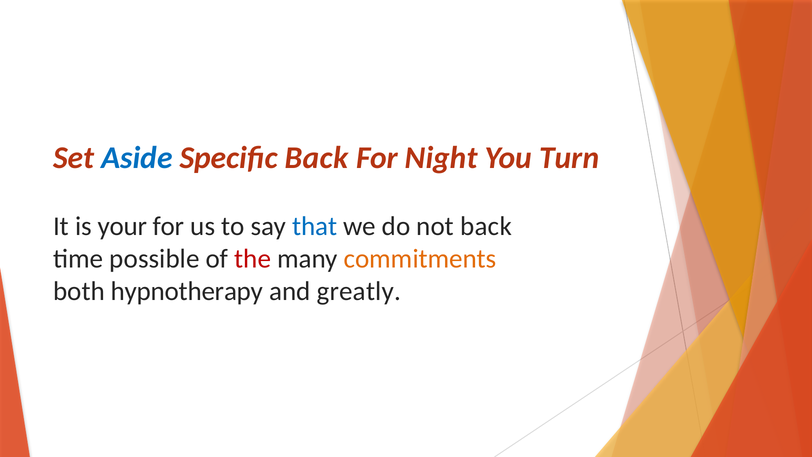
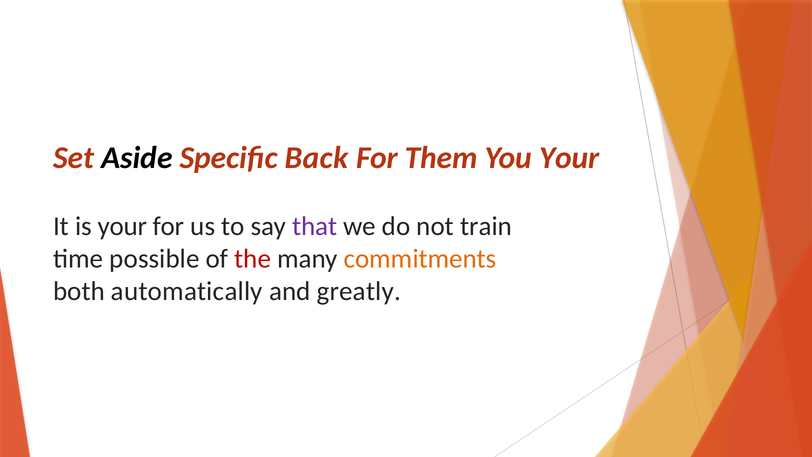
Aside colour: blue -> black (137, 158)
Night: Night -> Them (441, 158)
You Turn: Turn -> Your (569, 158)
that colour: blue -> purple (315, 226)
not back: back -> train (486, 226)
hypnotherapy: hypnotherapy -> automatically (187, 291)
